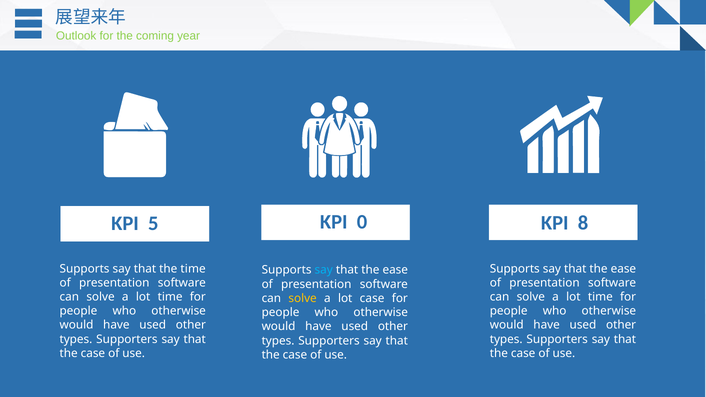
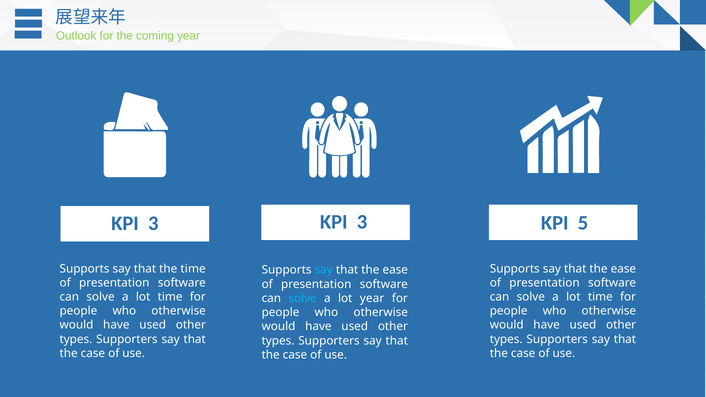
5: 5 -> 3 (153, 223)
0: 0 -> 3 (362, 222)
8: 8 -> 5 (583, 223)
solve colour: yellow -> light blue (303, 298)
lot case: case -> year (372, 298)
